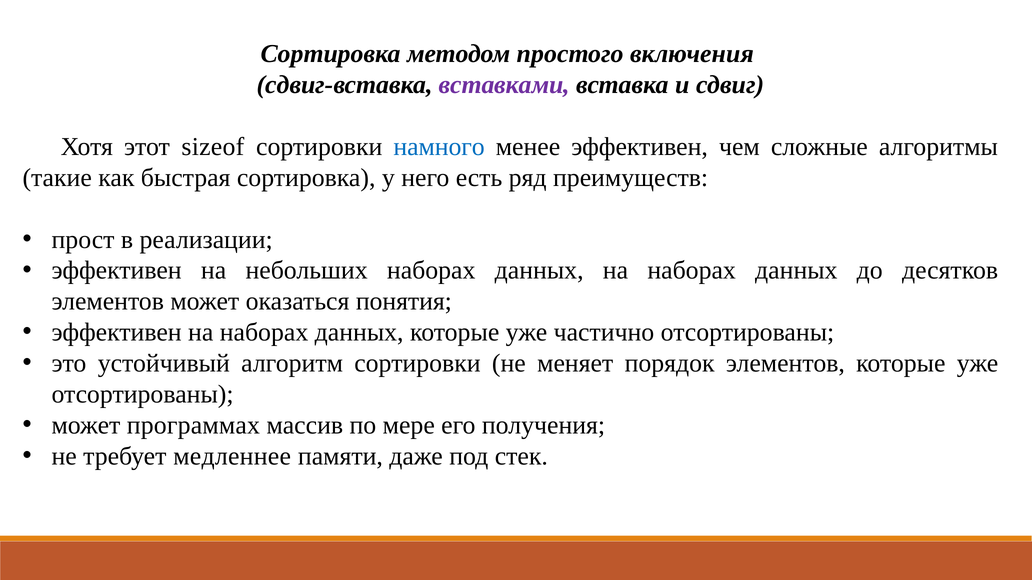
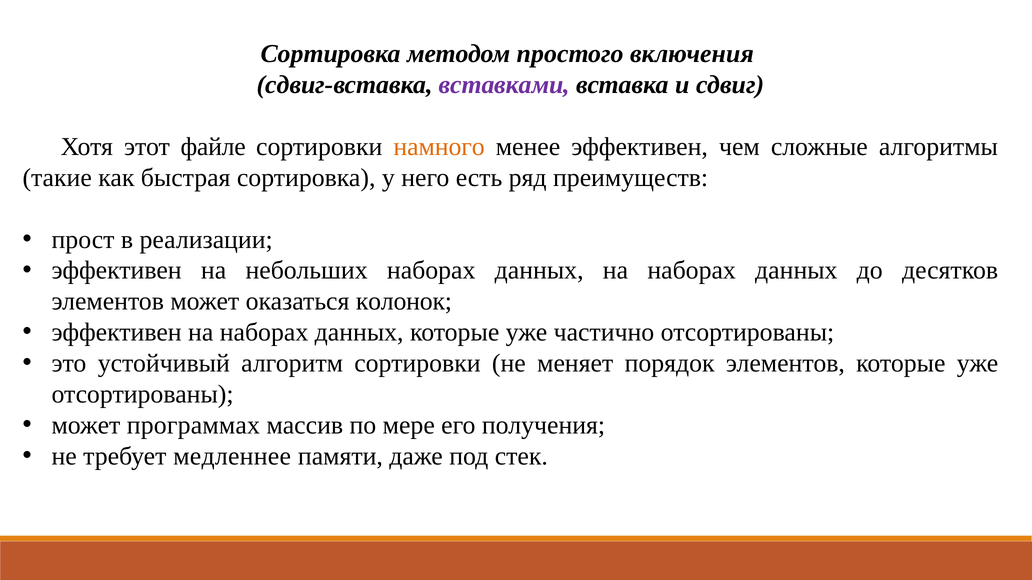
sizeof: sizeof -> файле (213, 147)
намного colour: blue -> orange (439, 147)
понятия: понятия -> колонок (404, 302)
